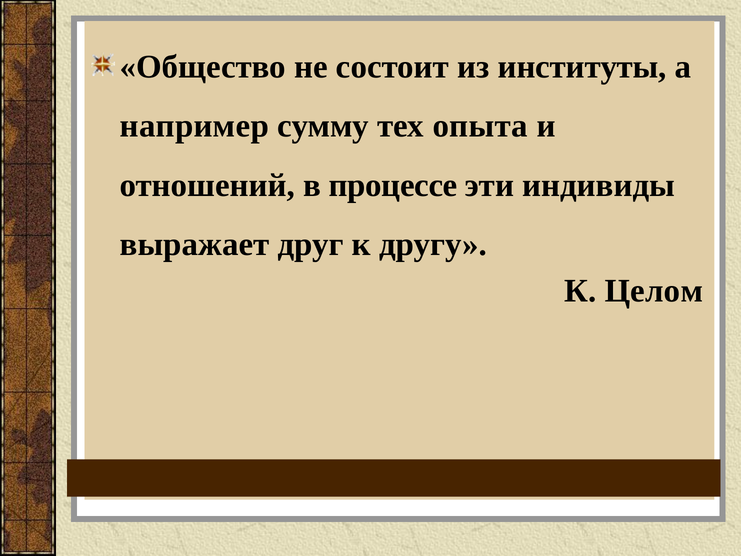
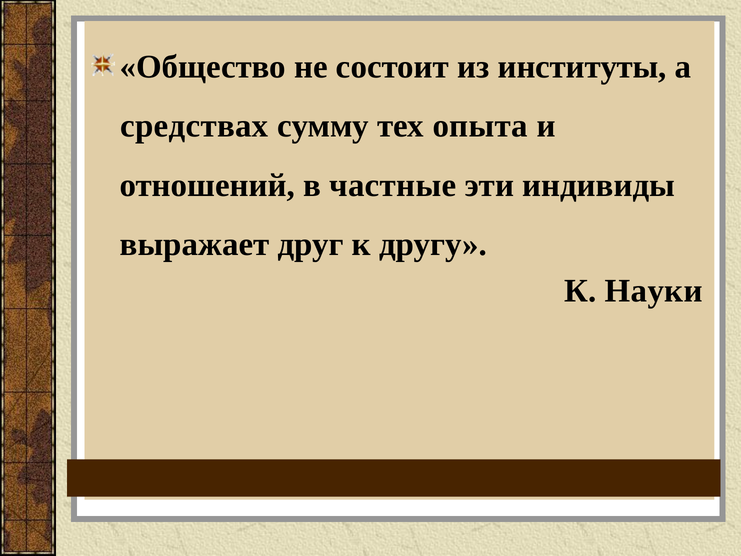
например: например -> средствах (194, 126)
процессе: процессе -> частные (393, 185)
Целом: Целом -> Науки (654, 291)
